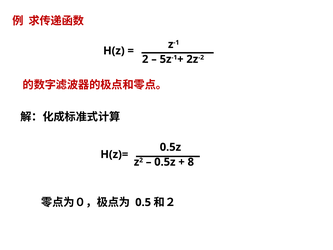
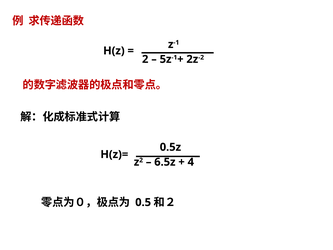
0.5z: 0.5z -> 6.5z (165, 162)
8: 8 -> 4 (191, 162)
